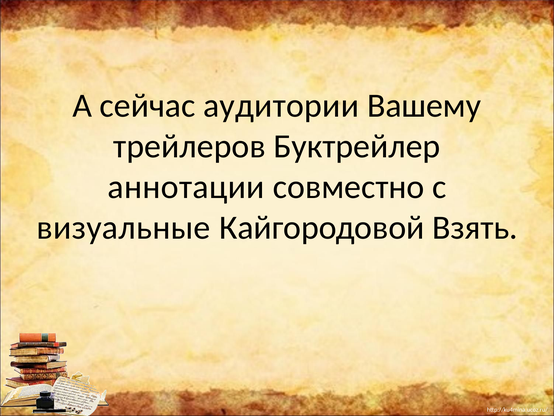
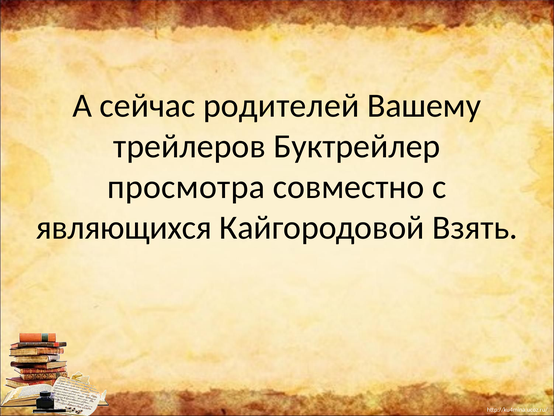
аудитории: аудитории -> родителей (281, 106)
аннотации: аннотации -> просмотра (186, 187)
визуальные: визуальные -> являющихся (124, 227)
